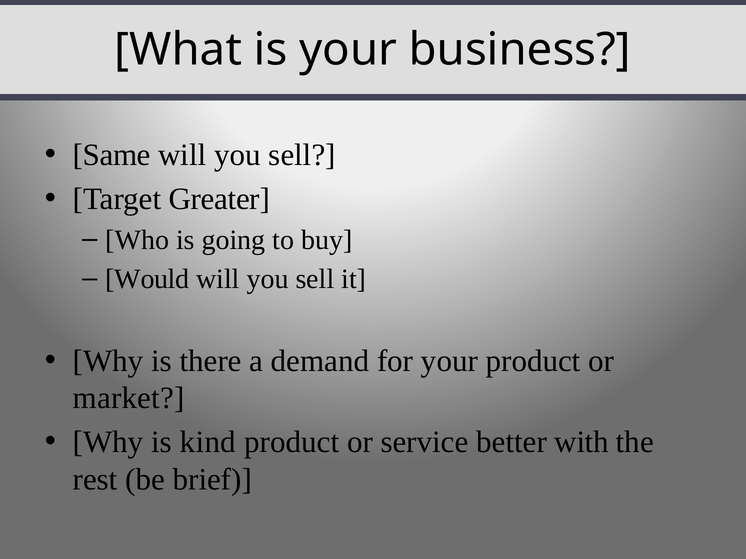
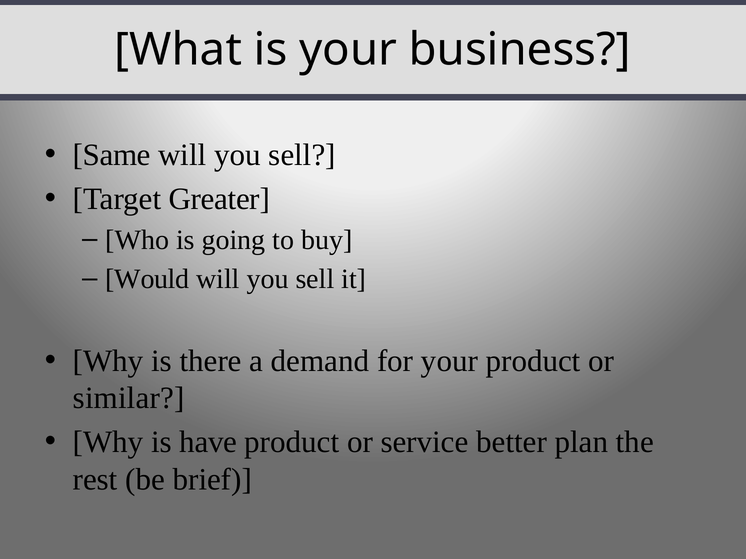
market: market -> similar (129, 399)
kind: kind -> have (208, 442)
with: with -> plan (581, 442)
